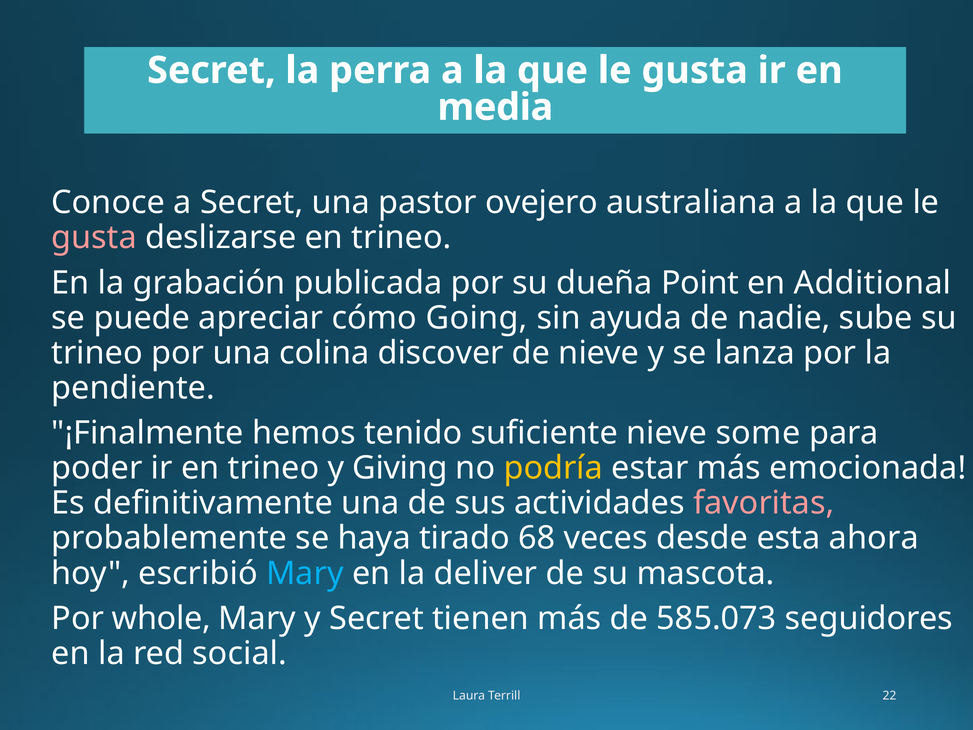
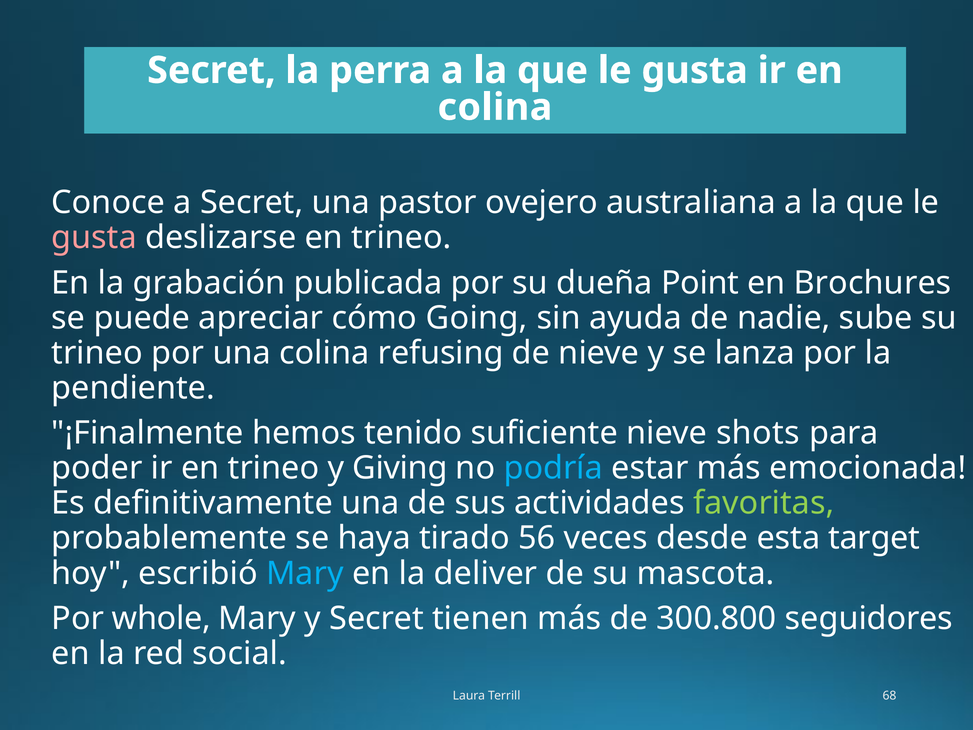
media: media -> colina (495, 107)
Additional: Additional -> Brochures (873, 283)
discover: discover -> refusing (441, 353)
some: some -> shots (758, 433)
podría colour: yellow -> light blue (553, 468)
favoritas colour: pink -> light green (764, 503)
68: 68 -> 56 (537, 538)
ahora: ahora -> target (874, 538)
585.073: 585.073 -> 300.800 (716, 618)
22: 22 -> 68 (890, 696)
